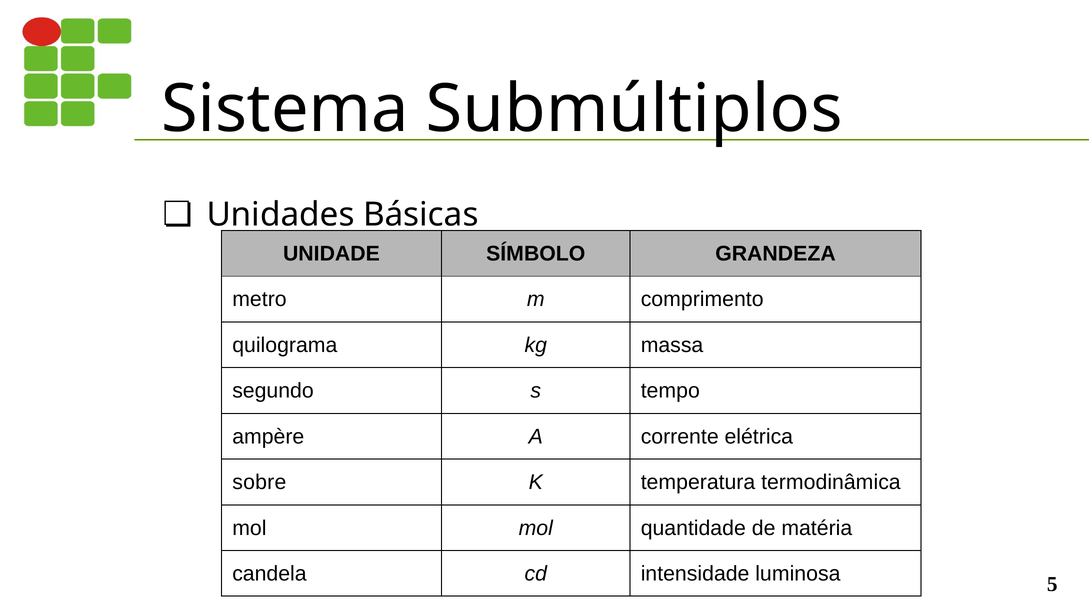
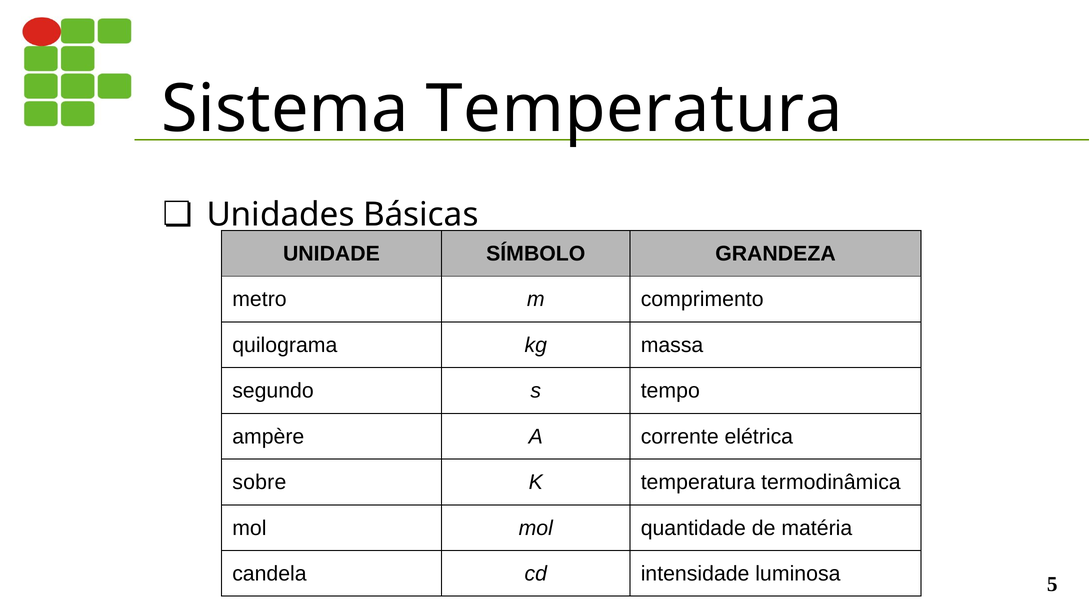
Sistema Submúltiplos: Submúltiplos -> Temperatura (634, 109)
